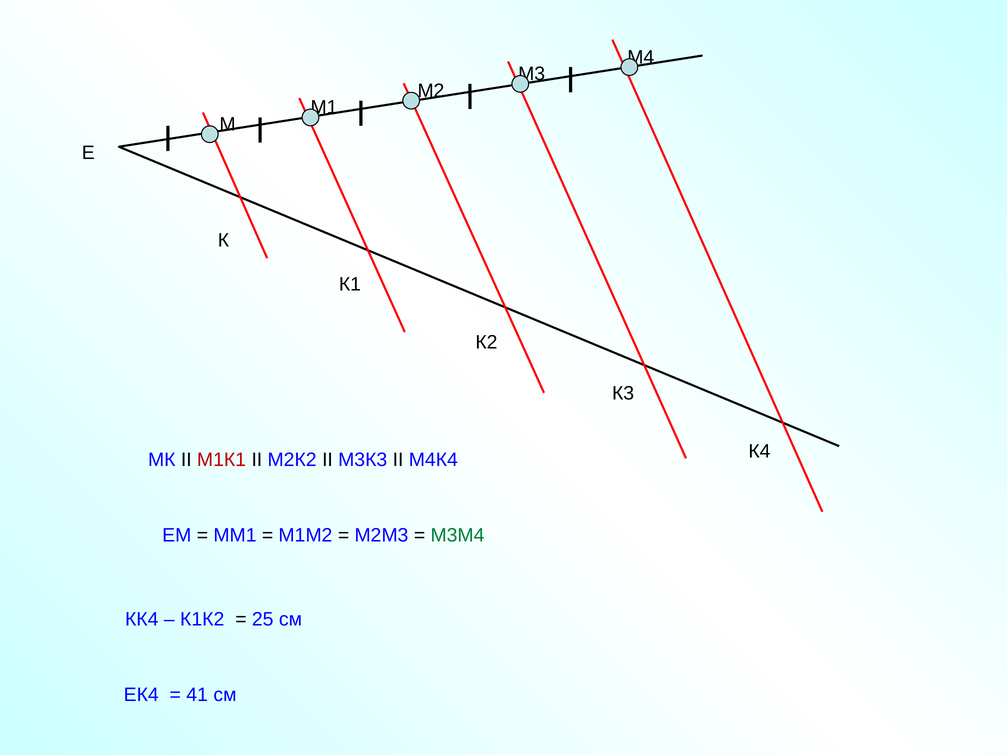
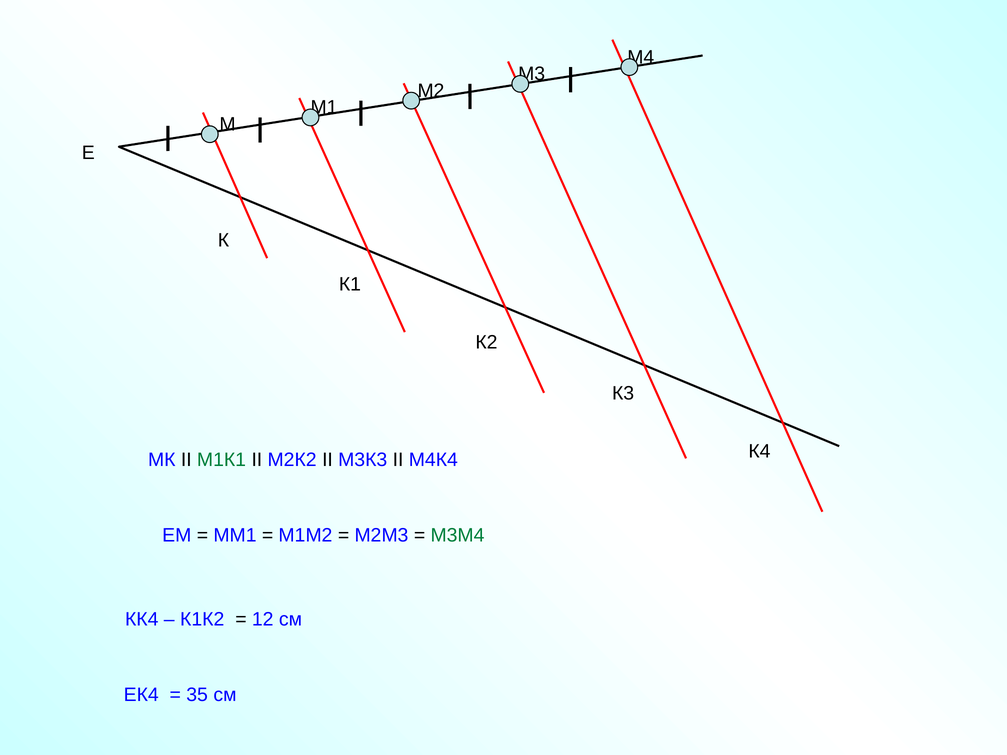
М1К1 colour: red -> green (222, 460)
25: 25 -> 12 (263, 619)
41: 41 -> 35 (197, 695)
